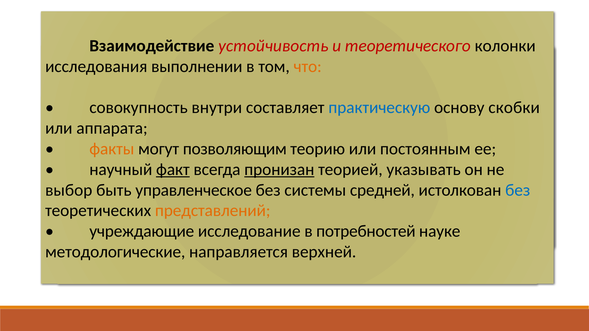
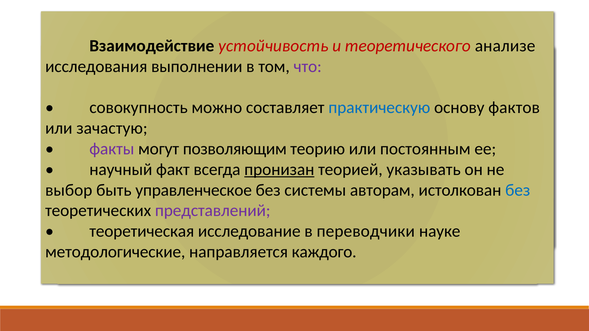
колонки: колонки -> анализе (505, 46)
что colour: orange -> purple (308, 66)
внутри: внутри -> можно (217, 108)
скобки: скобки -> фактов (514, 108)
аппарата: аппарата -> зачастую (112, 128)
факты colour: orange -> purple (112, 149)
факт underline: present -> none (173, 170)
средней: средней -> авторам (382, 190)
представлений colour: orange -> purple (213, 211)
учреждающие: учреждающие -> теоретическая (142, 231)
потребностей: потребностей -> переводчики (366, 231)
верхней: верхней -> каждого (324, 252)
